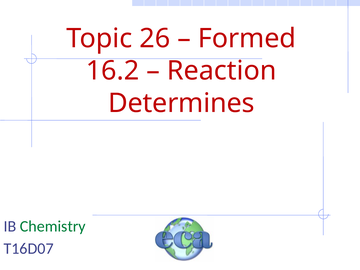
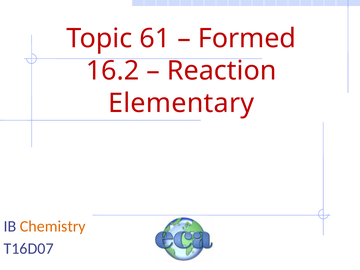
26: 26 -> 61 (155, 38)
Determines: Determines -> Elementary (181, 103)
Chemistry colour: green -> orange (53, 226)
